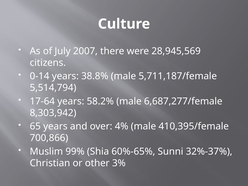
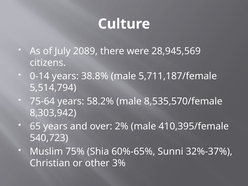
2007: 2007 -> 2089 (85, 51)
17-64: 17-64 -> 75-64 (42, 101)
6,687,277/female: 6,687,277/female -> 8,535,570/female (183, 101)
4%: 4% -> 2% (122, 126)
700,866: 700,866 -> 540,723 (49, 138)
99%: 99% -> 75% (75, 151)
